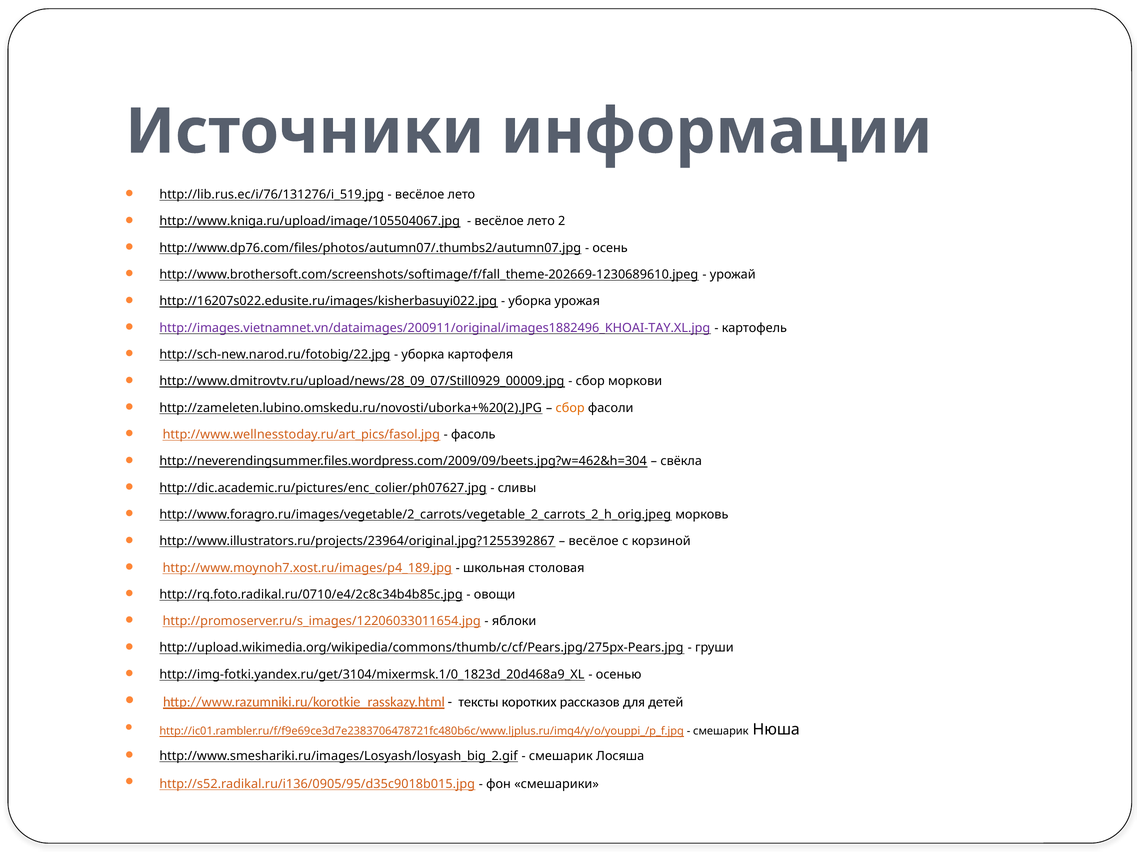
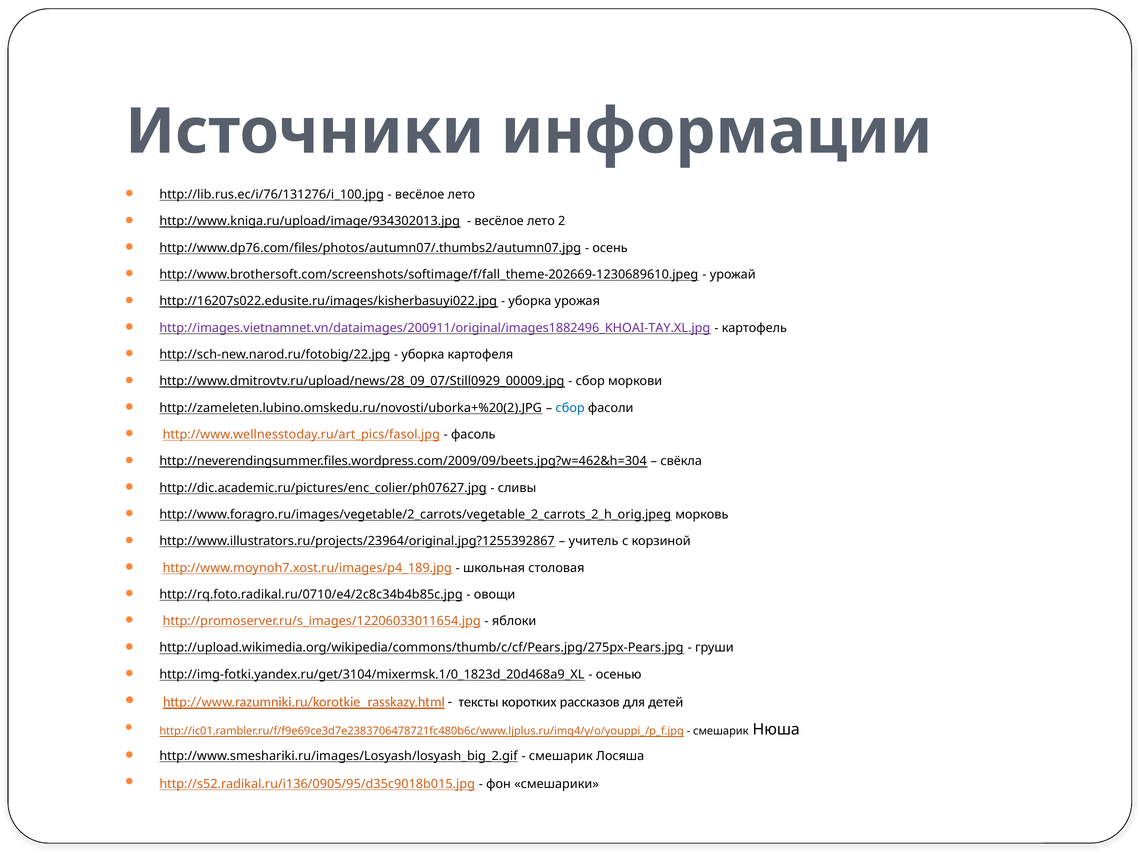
http://lib.rus.ec/i/76/131276/i_519.jpg: http://lib.rus.ec/i/76/131276/i_519.jpg -> http://lib.rus.ec/i/76/131276/i_100.jpg (272, 195)
http://www.kniga.ru/upload/image/105504067.jpg: http://www.kniga.ru/upload/image/105504067.jpg -> http://www.kniga.ru/upload/image/934302013.jpg (310, 221)
сбор colour: orange -> blue (570, 408)
весёлое: весёлое -> учитель (594, 541)
